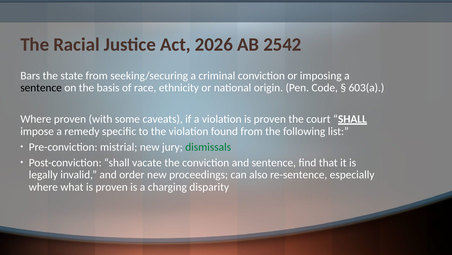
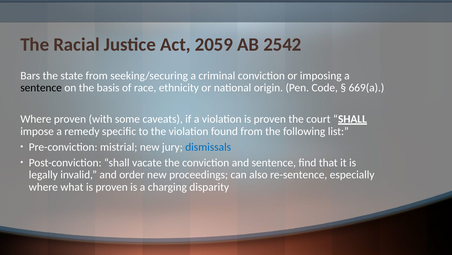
2026: 2026 -> 2059 (214, 44)
603(a: 603(a -> 669(a (366, 88)
dismissals colour: green -> blue (208, 147)
